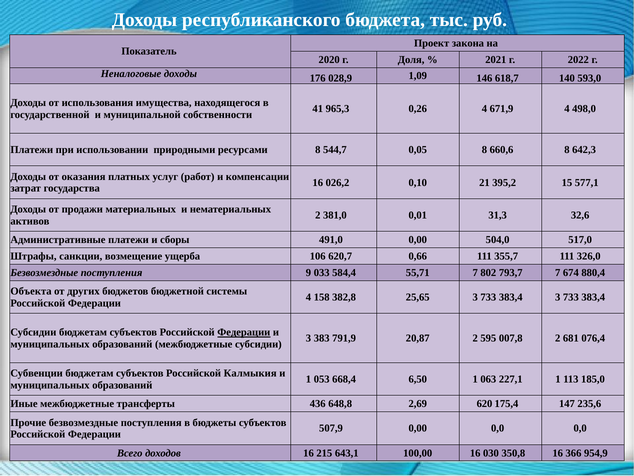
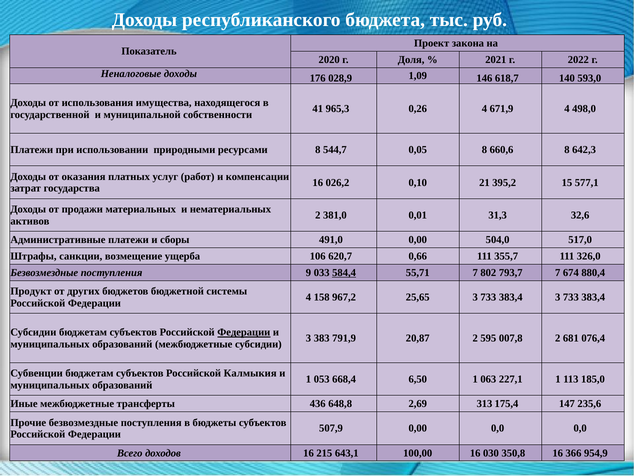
584,4 underline: none -> present (344, 272)
Объекта: Объекта -> Продукт (31, 291)
382,8: 382,8 -> 967,2 (344, 297)
620: 620 -> 313 (484, 403)
